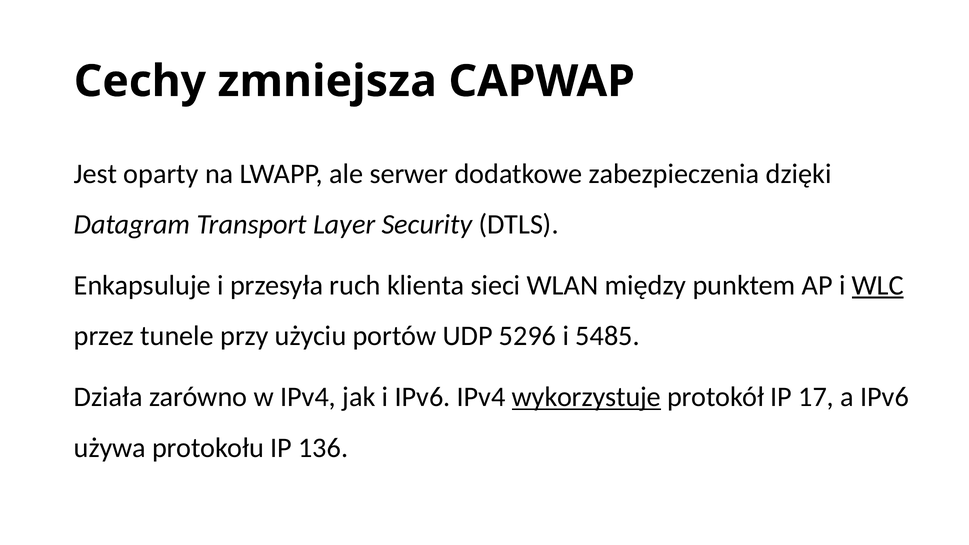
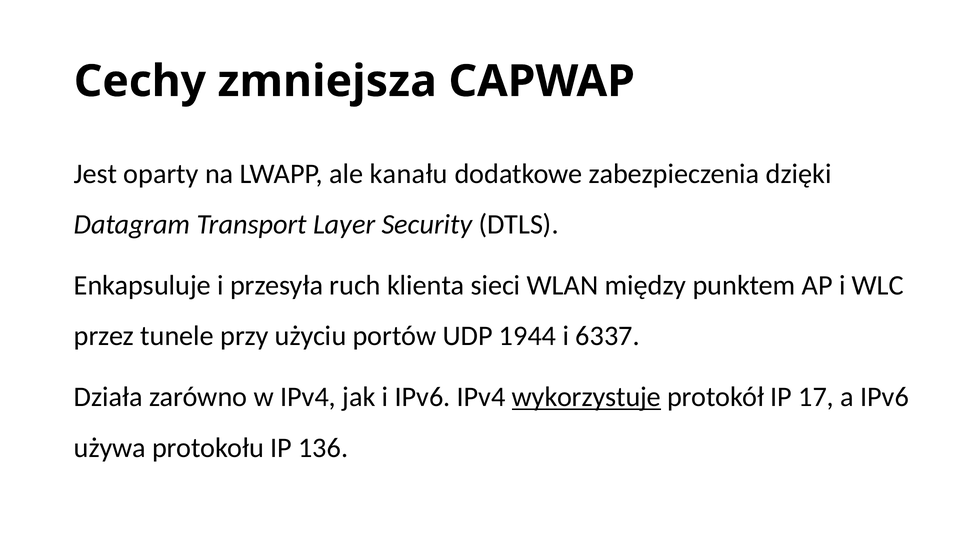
serwer: serwer -> kanału (409, 174)
WLC underline: present -> none (878, 285)
5296: 5296 -> 1944 (528, 336)
5485: 5485 -> 6337 (608, 336)
